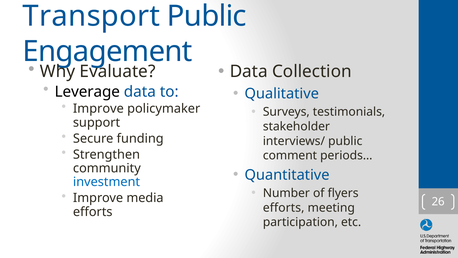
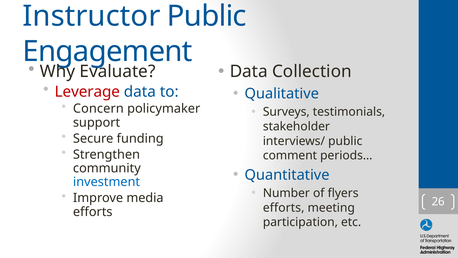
Transport: Transport -> Instructor (92, 16)
Leverage colour: black -> red (87, 92)
Improve: Improve -> Concern (98, 109)
